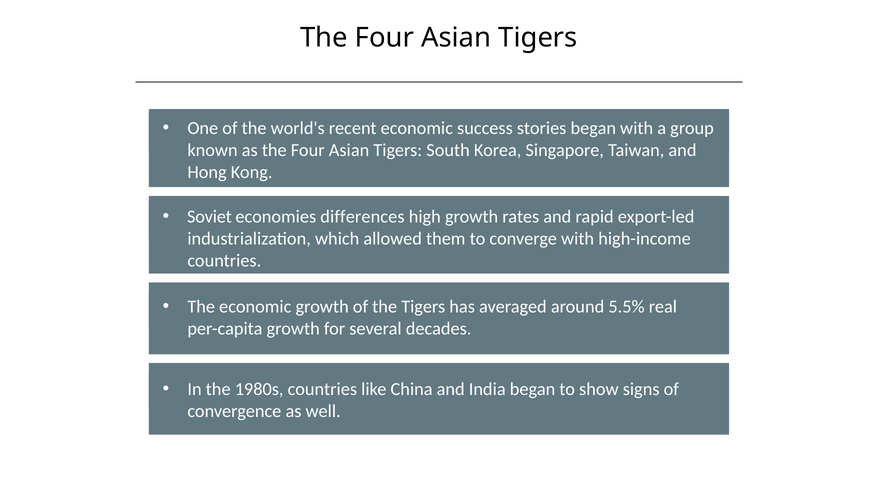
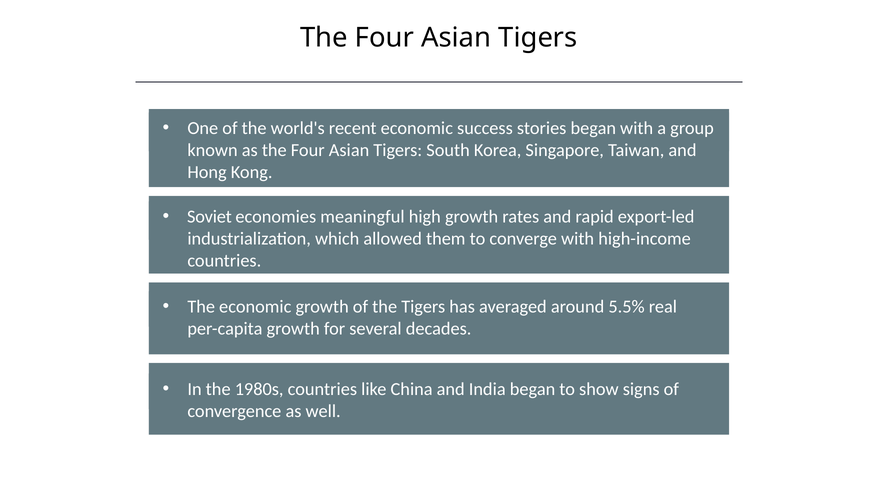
differences: differences -> meaningful (362, 217)
